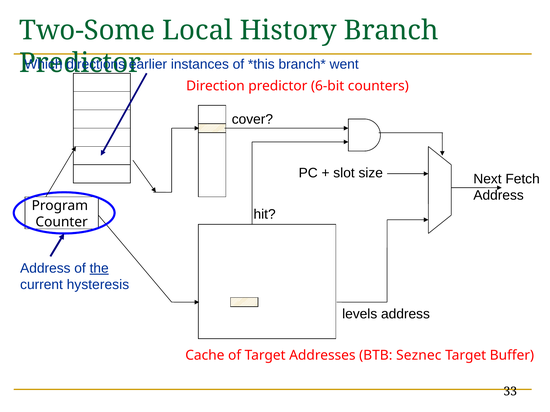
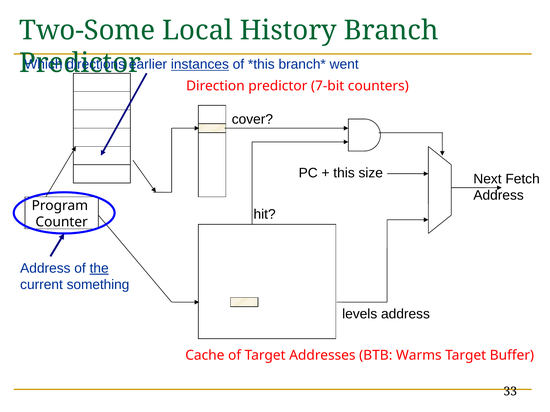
instances underline: none -> present (200, 65)
6-bit: 6-bit -> 7-bit (328, 86)
slot: slot -> this (344, 173)
hysteresis: hysteresis -> something (98, 285)
Seznec: Seznec -> Warms (419, 356)
